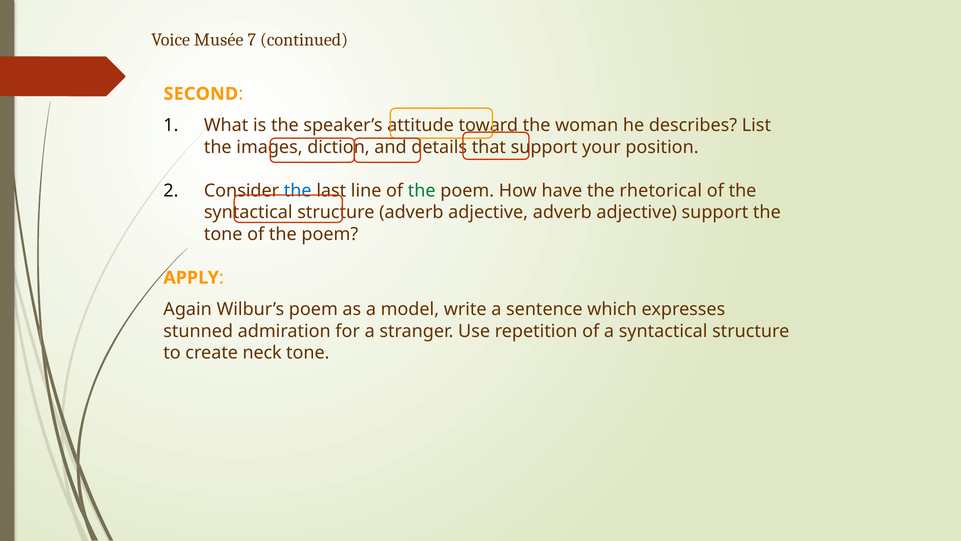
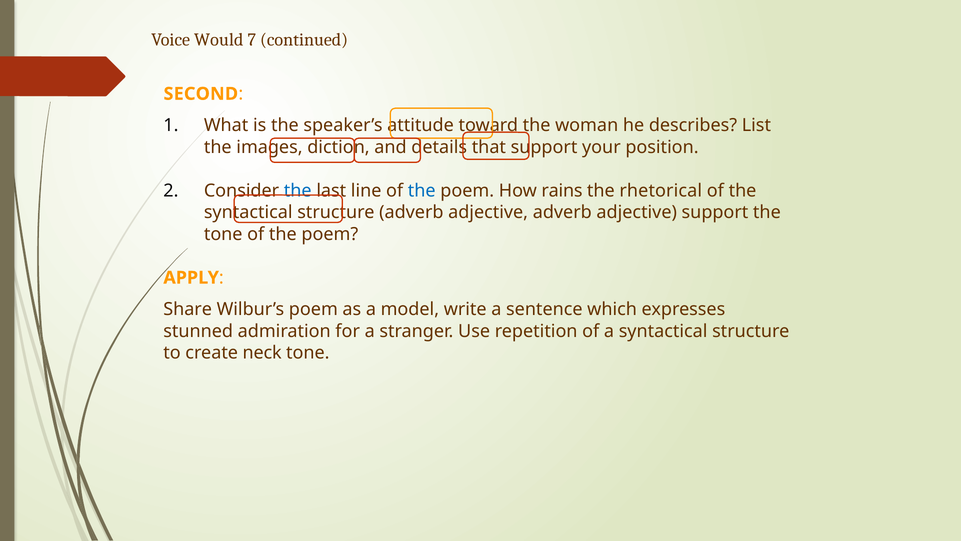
Musée: Musée -> Would (219, 40)
the colour: green -> blue (422, 191)
have: have -> rains (562, 191)
Again: Again -> Share (188, 309)
